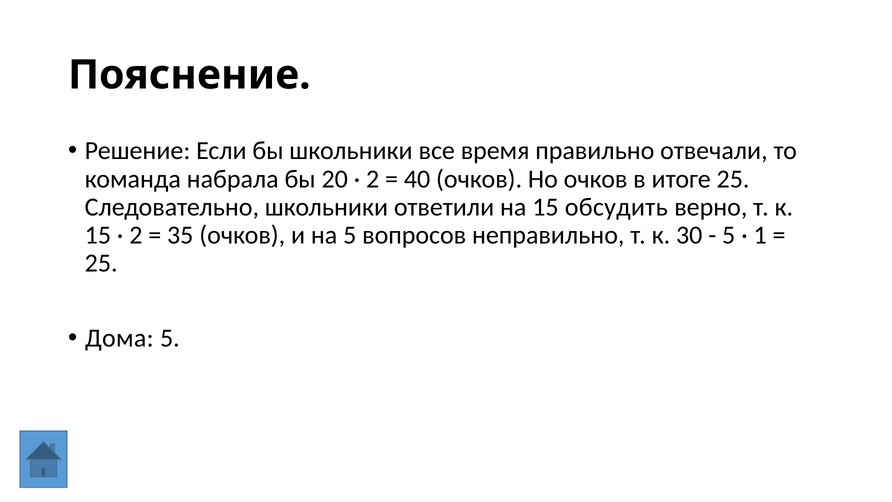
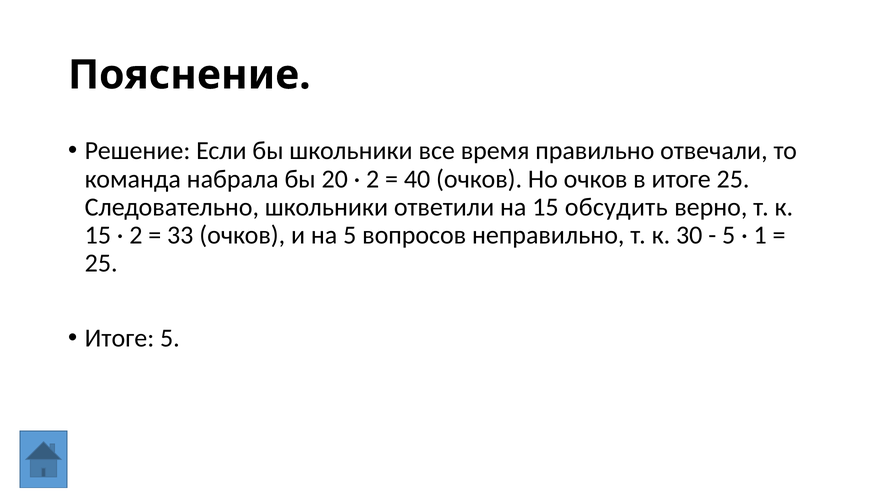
35: 35 -> 33 (180, 235)
Дома: Дома -> Итоге (119, 338)
